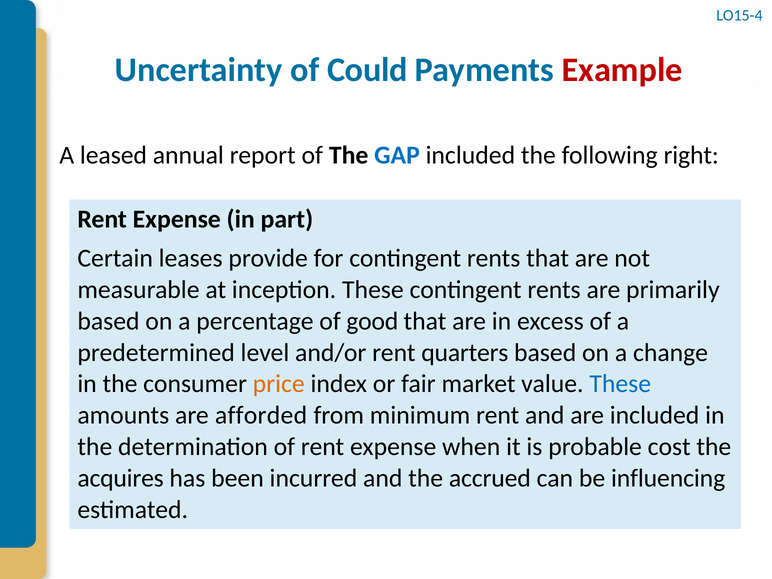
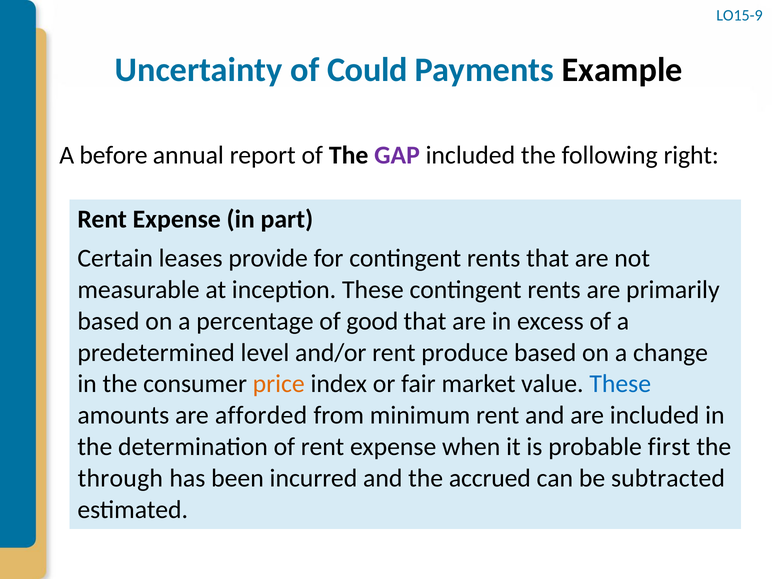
LO15-4: LO15-4 -> LO15-9 (739, 15)
Example colour: red -> black (622, 70)
leased: leased -> before (114, 155)
GAP colour: blue -> purple (397, 155)
quarters: quarters -> produce (465, 353)
cost: cost -> first (669, 447)
acquires: acquires -> through (120, 478)
influencing: influencing -> subtracted (668, 478)
